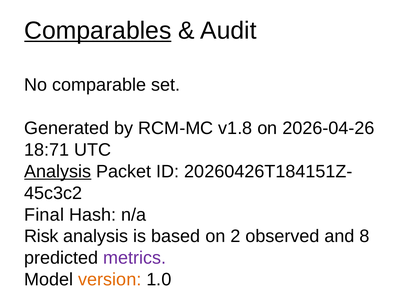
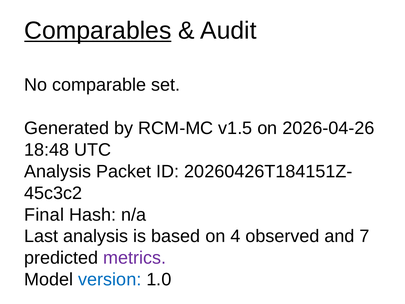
v1.8: v1.8 -> v1.5 (235, 128)
18:71: 18:71 -> 18:48 (47, 150)
Analysis underline: present -> none (58, 171)
Risk: Risk -> Last (41, 236)
2: 2 -> 4 (235, 236)
8: 8 -> 7 (365, 236)
version colour: orange -> blue (110, 279)
